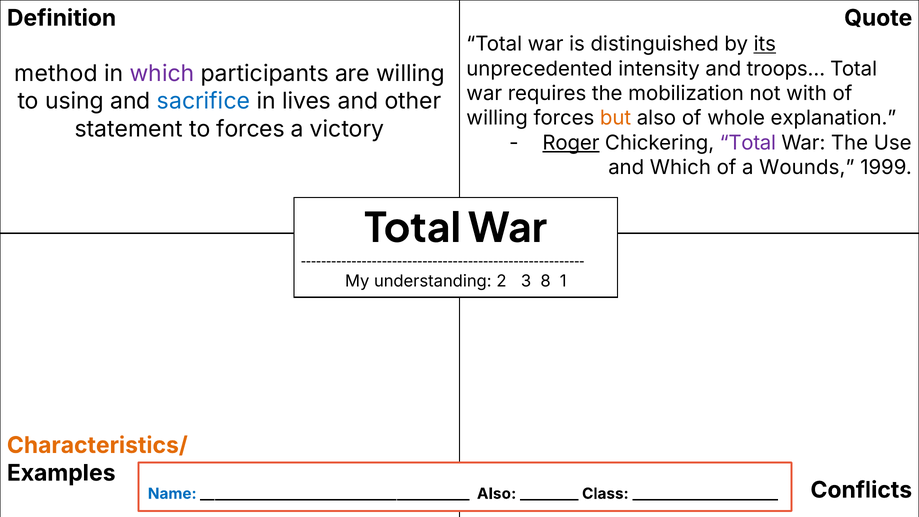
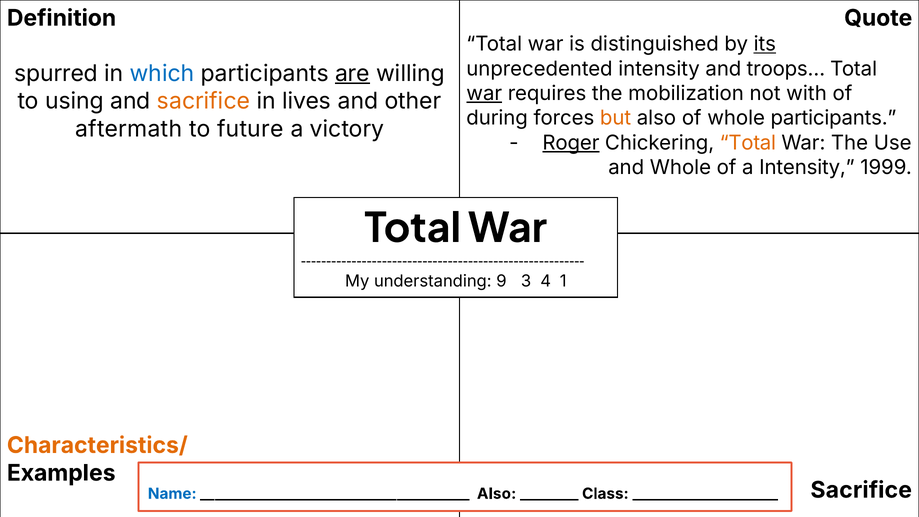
method: method -> spurred (56, 73)
which colour: purple -> blue (162, 73)
are underline: none -> present (353, 73)
war underline: none -> present (484, 94)
sacrifice colour: blue -> orange (204, 101)
willing: willing -> during (497, 118)
whole explanation: explanation -> participants (834, 118)
statement: statement -> aftermath (129, 129)
to forces: forces -> future (250, 129)
Total colour: purple -> orange (748, 143)
and Which: Which -> Whole (680, 168)
a Wounds: Wounds -> Intensity (807, 168)
2: 2 -> 9 (501, 281)
8: 8 -> 4 (546, 281)
Conflicts: Conflicts -> Sacrifice (861, 490)
